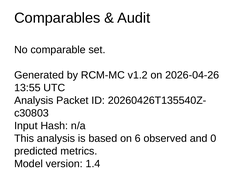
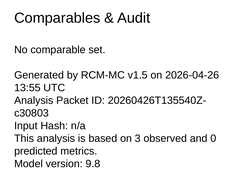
v1.2: v1.2 -> v1.5 (138, 75)
6: 6 -> 3 (138, 138)
1.4: 1.4 -> 9.8 (93, 163)
